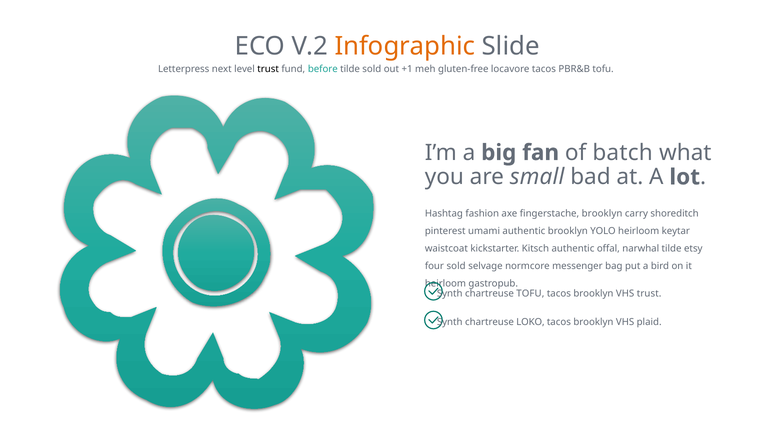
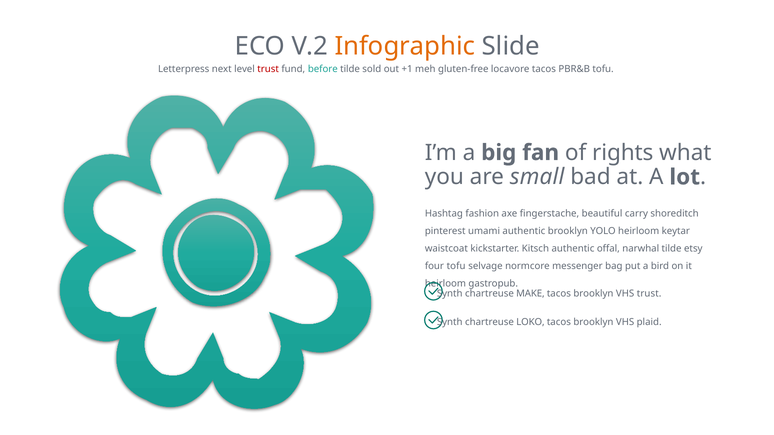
trust colour: black -> red (268, 69)
batch: batch -> rights (623, 153)
fingerstache brooklyn: brooklyn -> beautiful (602, 214)
four sold: sold -> tofu (456, 266)
chartreuse TOFU: TOFU -> MAKE (530, 294)
